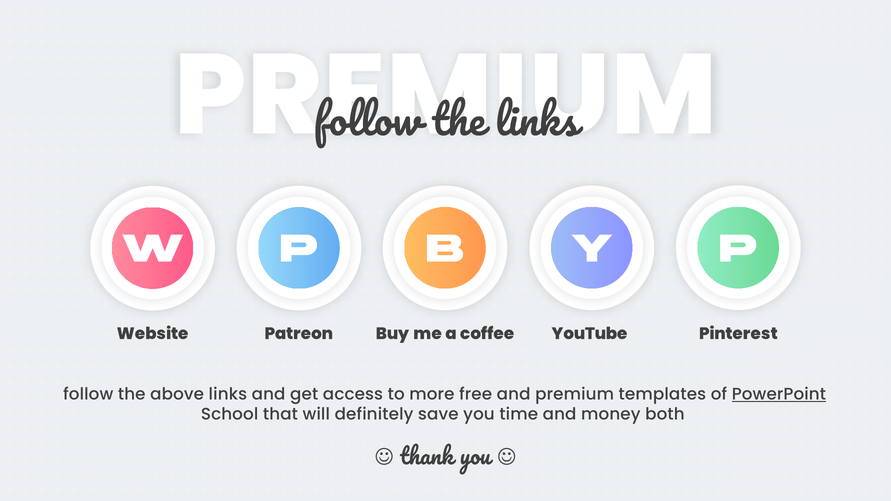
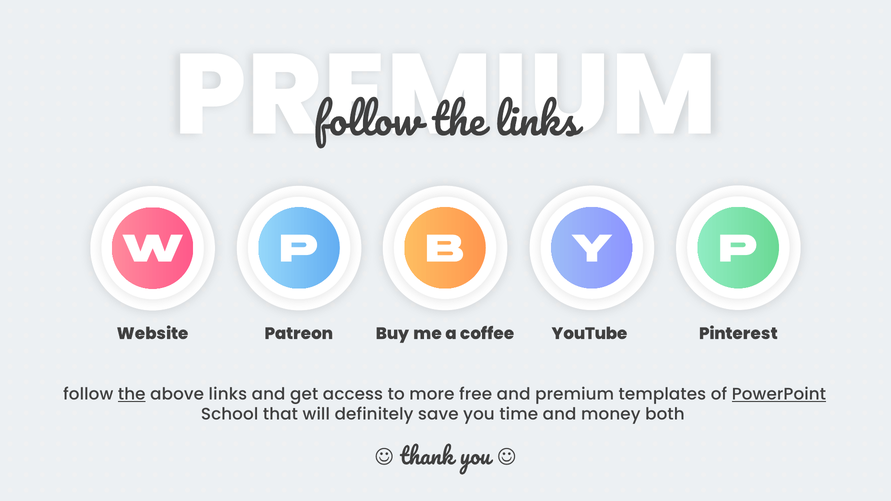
the underline: none -> present (132, 394)
